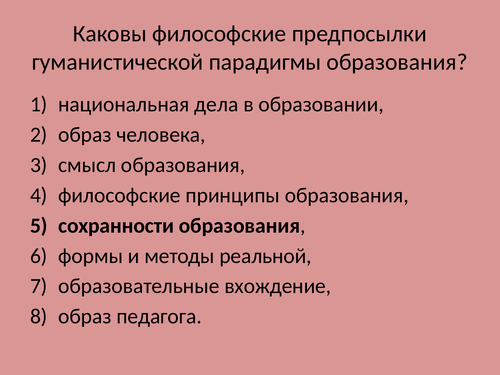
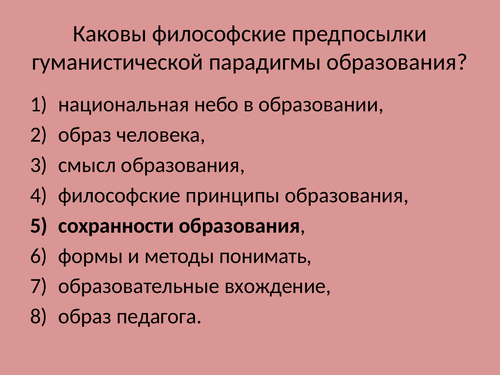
дела: дела -> небо (216, 104)
реальной: реальной -> понимать (266, 256)
